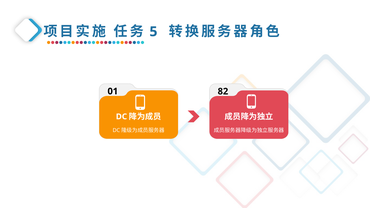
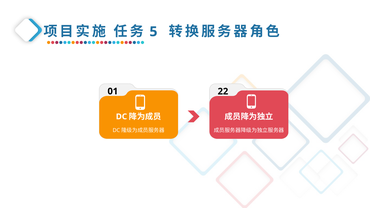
82: 82 -> 22 (223, 91)
